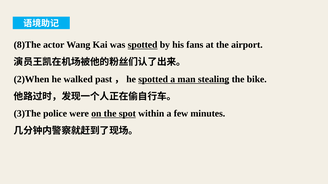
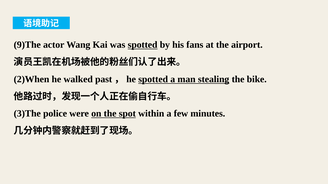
8)The: 8)The -> 9)The (27, 45)
